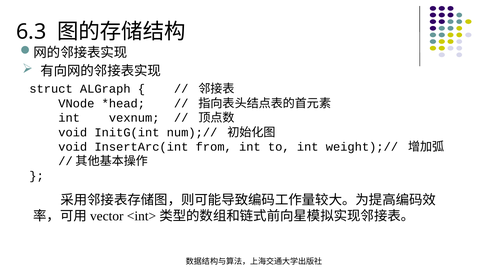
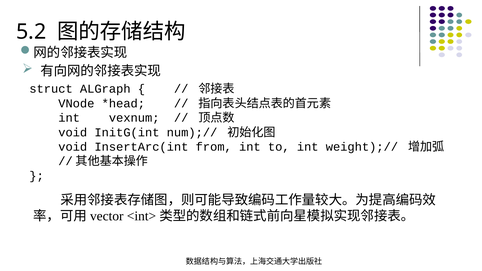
6.3: 6.3 -> 5.2 (31, 32)
